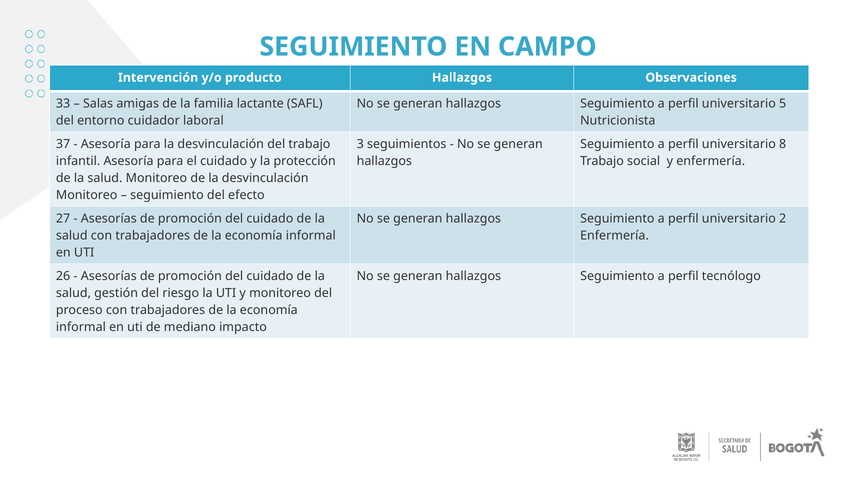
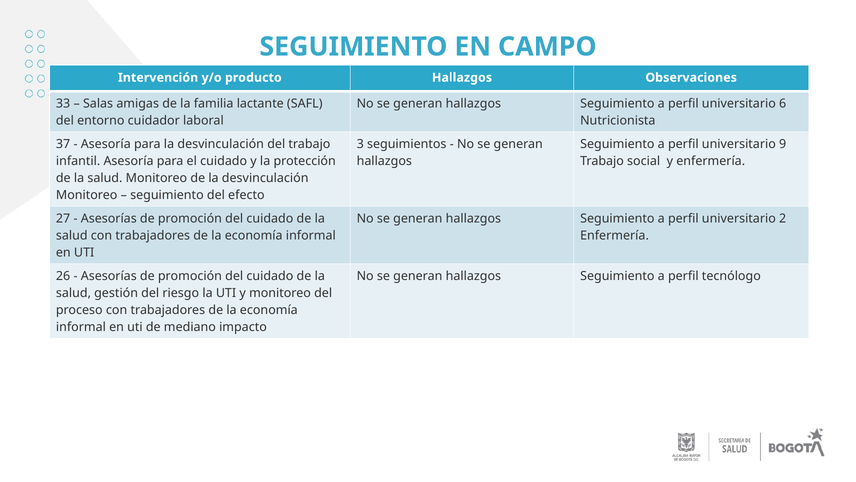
5: 5 -> 6 (783, 104)
8: 8 -> 9 (783, 144)
